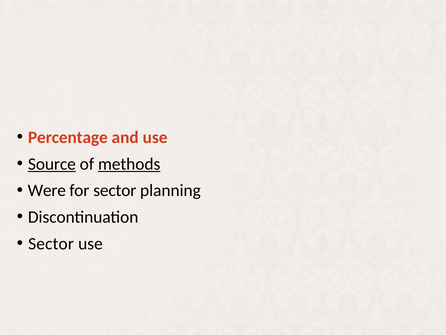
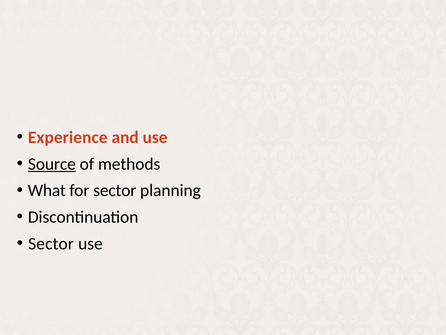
Percentage: Percentage -> Experience (68, 137)
methods underline: present -> none (129, 164)
Were: Were -> What (47, 190)
